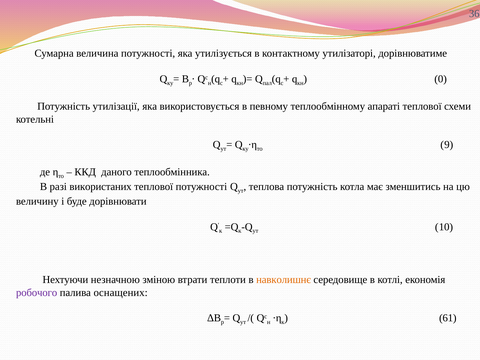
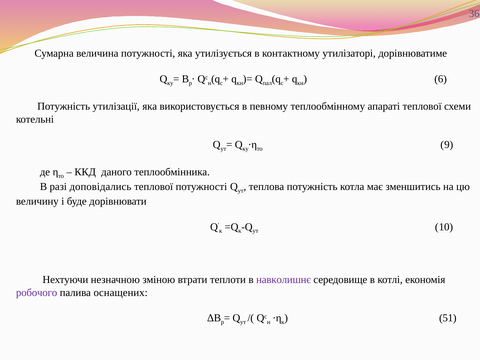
0: 0 -> 6 (441, 79)
використаних: використаних -> доповідались (100, 187)
навколишнє colour: orange -> purple (284, 280)
61: 61 -> 51 (448, 318)
